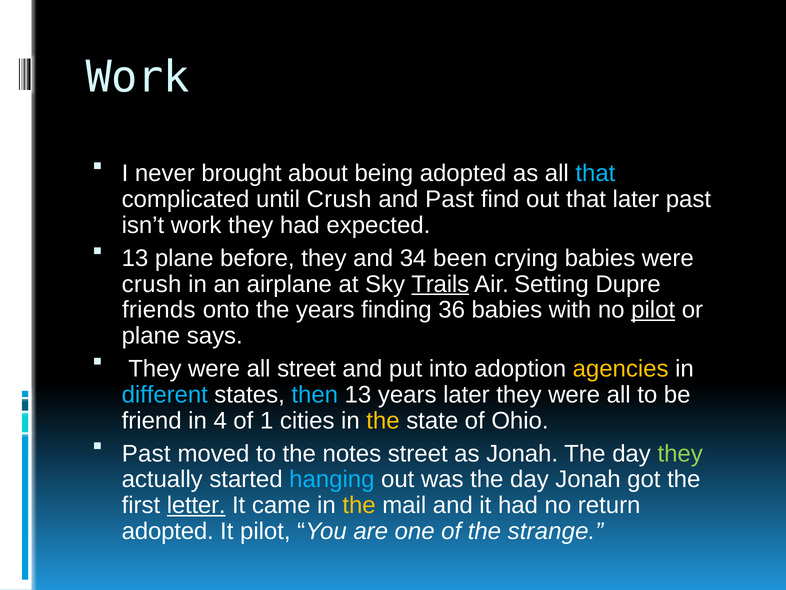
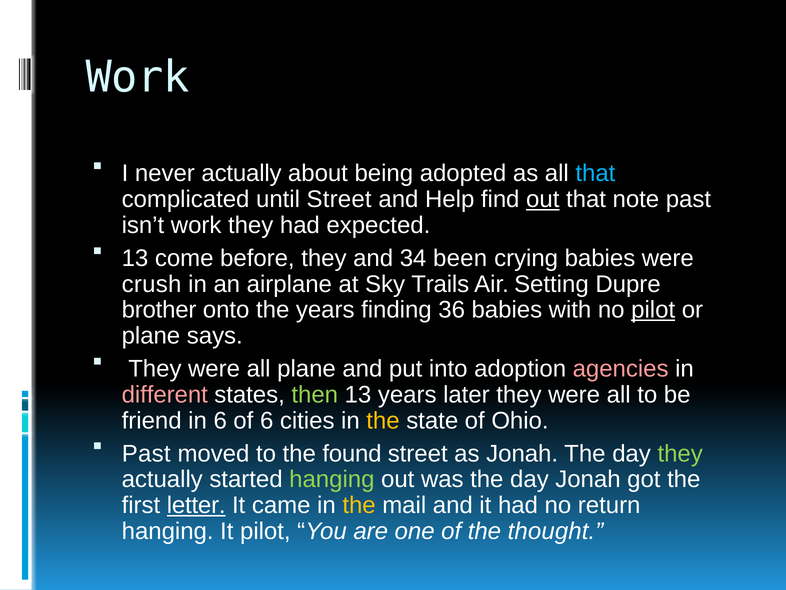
never brought: brought -> actually (242, 173)
until Crush: Crush -> Street (339, 199)
and Past: Past -> Help (450, 199)
out underline: none -> present (543, 199)
that later: later -> note (636, 199)
13 plane: plane -> come (184, 258)
Trails underline: present -> none (440, 284)
friends: friends -> brother (159, 310)
all street: street -> plane (307, 369)
agencies colour: yellow -> pink (621, 369)
different colour: light blue -> pink (165, 394)
then colour: light blue -> light green (315, 394)
in 4: 4 -> 6 (220, 420)
of 1: 1 -> 6 (267, 420)
notes: notes -> found (352, 453)
hanging colour: light blue -> light green (332, 479)
adopted: adopted -> hanging (168, 531)
strange: strange -> thought (556, 531)
